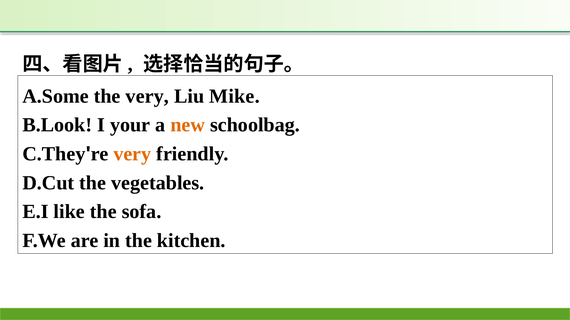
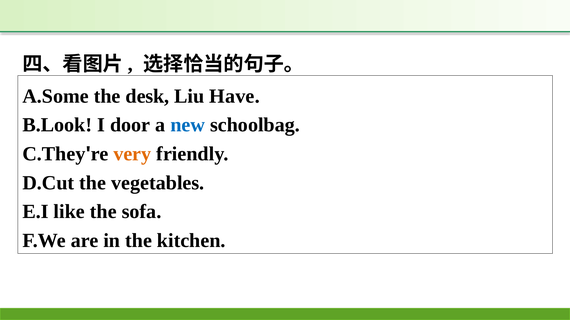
the very: very -> desk (147, 96)
Mike: Mike -> Have (235, 96)
your: your -> door (130, 125)
new colour: orange -> blue (188, 125)
